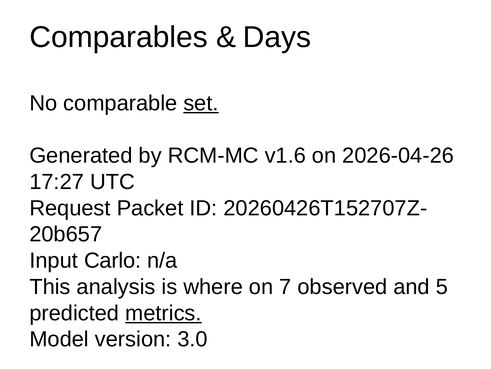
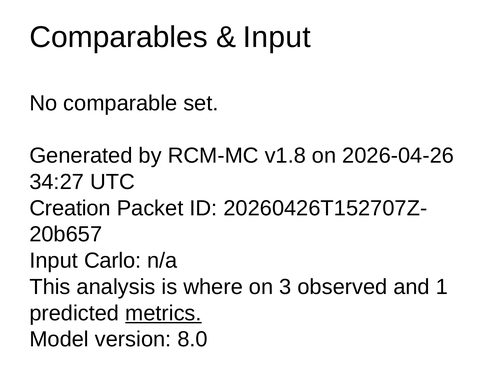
Days: Days -> Input (277, 37)
set underline: present -> none (201, 103)
v1.6: v1.6 -> v1.8 (285, 155)
17:27: 17:27 -> 34:27 (57, 182)
Request: Request -> Creation (70, 208)
7: 7 -> 3 (285, 286)
5: 5 -> 1 (442, 286)
3.0: 3.0 -> 8.0 (193, 339)
